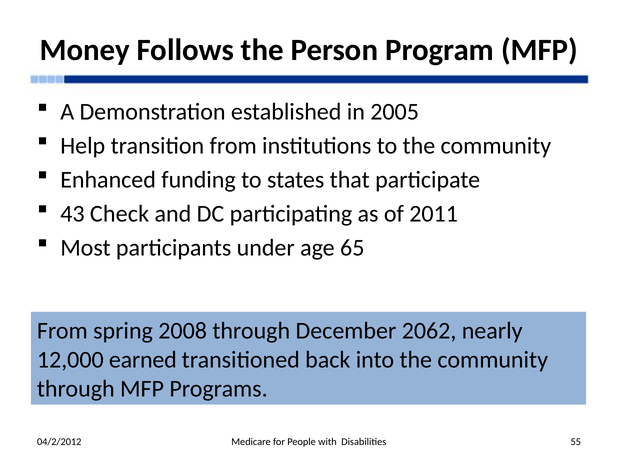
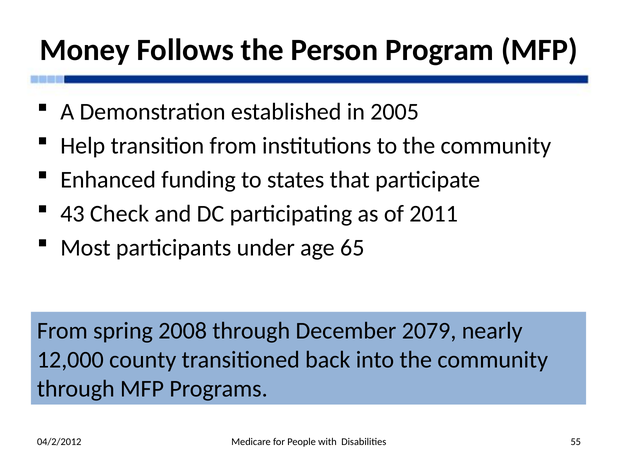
2062: 2062 -> 2079 (429, 331)
earned: earned -> county (143, 360)
